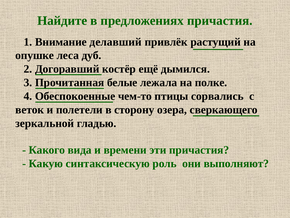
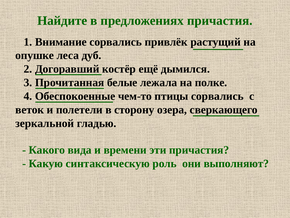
Внимание делавший: делавший -> сорвались (116, 42)
